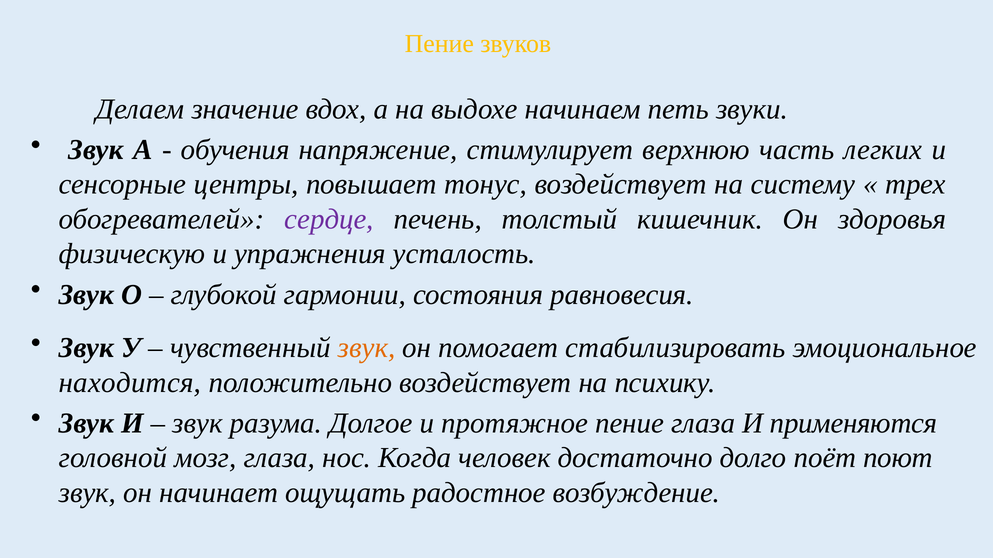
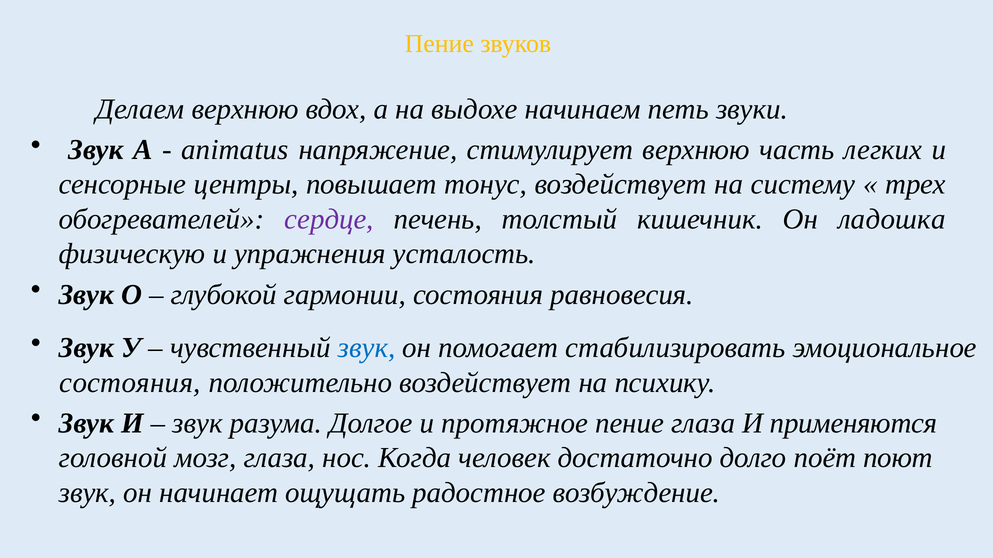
Делаем значение: значение -> верхнюю (245, 109)
обучения: обучения -> animatus (235, 150)
здоровья: здоровья -> ладошка (892, 219)
звук colour: orange -> blue (367, 348)
находится: находится -> состояния (130, 383)
